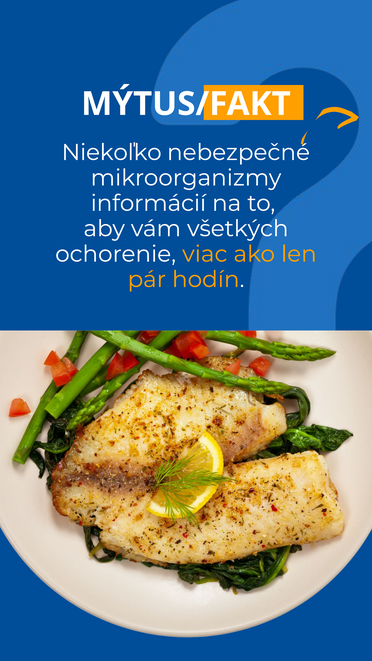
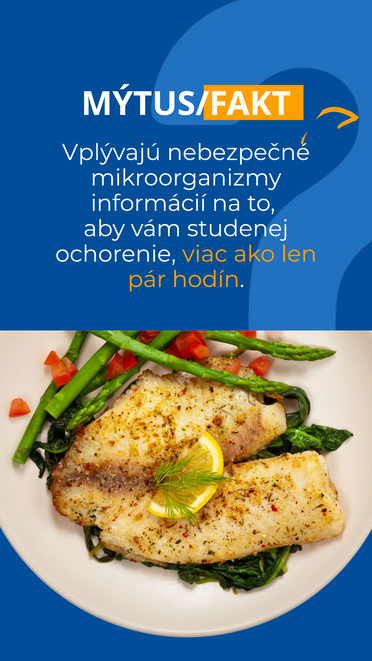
Niekoľko: Niekoľko -> Vplývajú (111, 153)
všetkých: všetkých -> studenej (238, 229)
